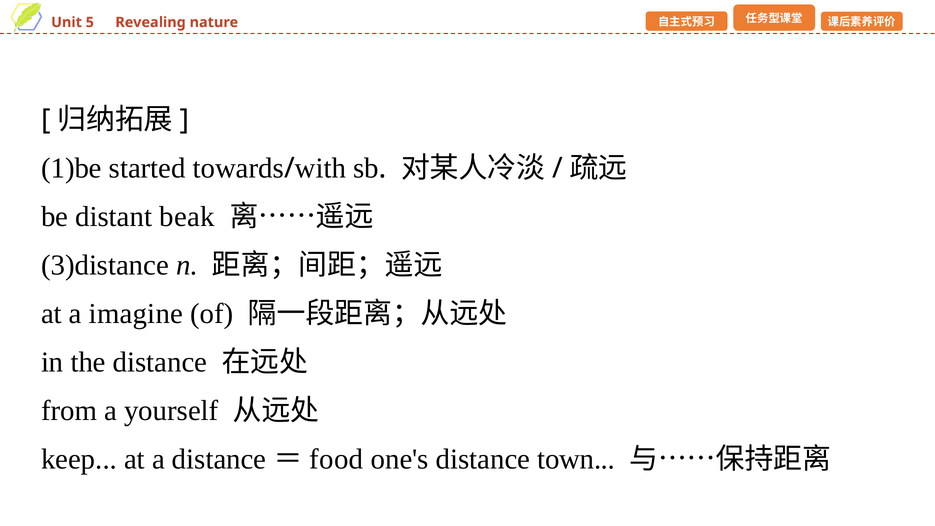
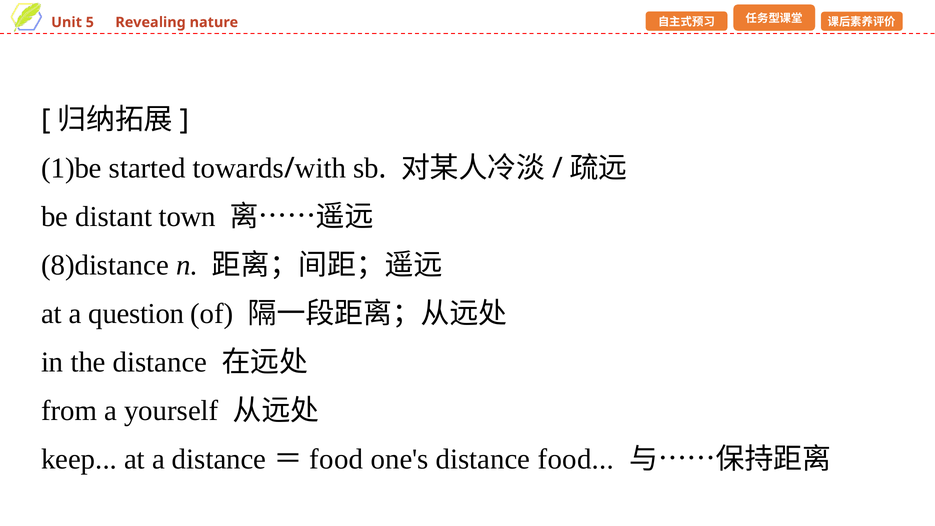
beak: beak -> town (187, 217)
3)distance: 3)distance -> 8)distance (105, 265)
imagine: imagine -> question (136, 314)
distance town: town -> food (576, 459)
